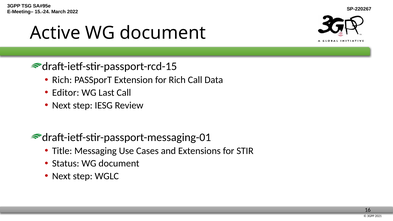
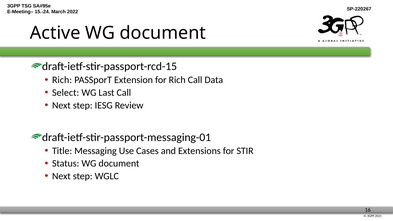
Editor: Editor -> Select (66, 93)
